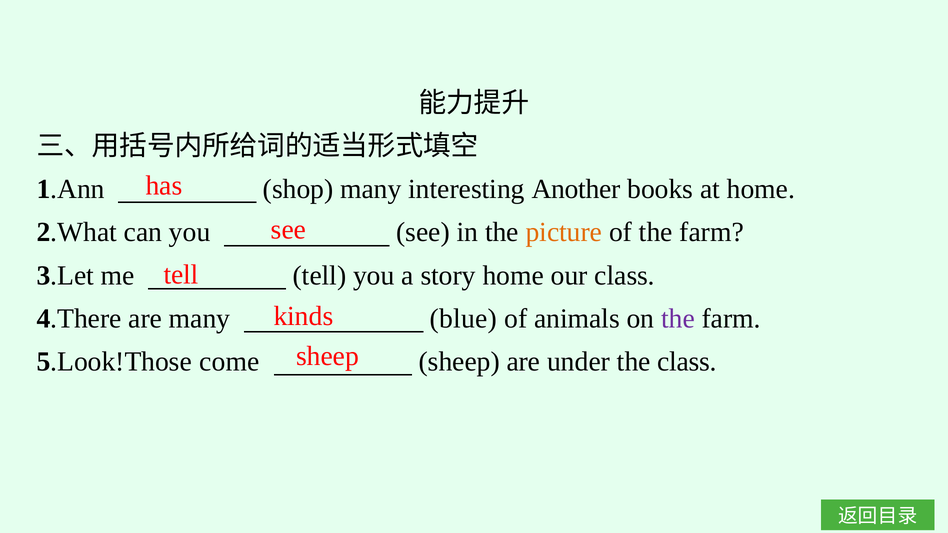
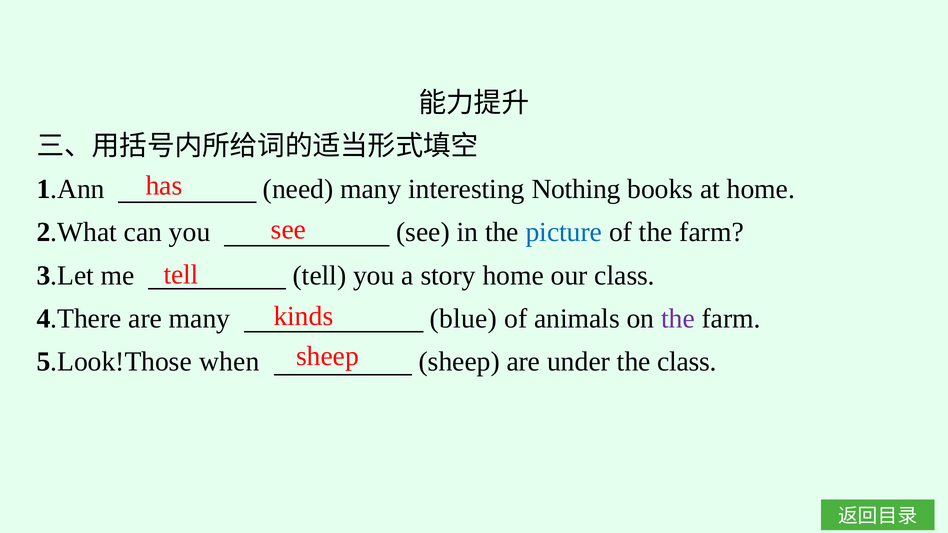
shop: shop -> need (298, 189)
Another: Another -> Nothing (576, 189)
picture colour: orange -> blue (564, 232)
come: come -> when (229, 362)
